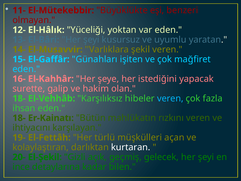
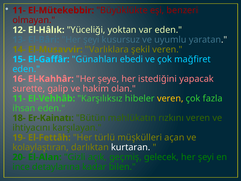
işiten: işiten -> ebedi (131, 59)
18-: 18- -> 11- (19, 98)
veren colour: light blue -> yellow (170, 98)
El-Şekil: El-Şekil -> El-Alan (45, 157)
